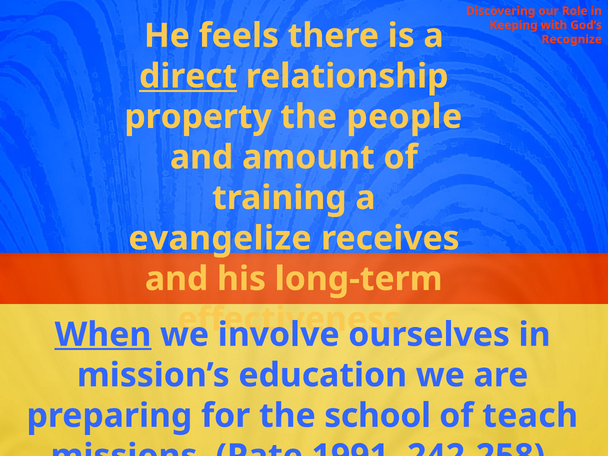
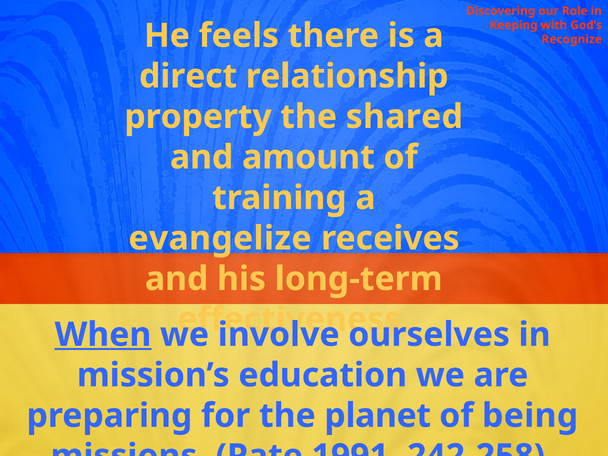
direct underline: present -> none (188, 76)
people: people -> shared (404, 117)
school: school -> planet (378, 416)
teach: teach -> being (530, 416)
